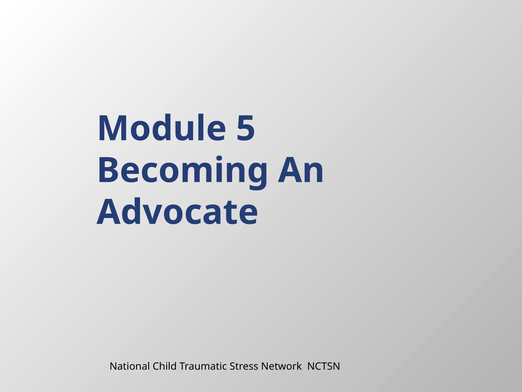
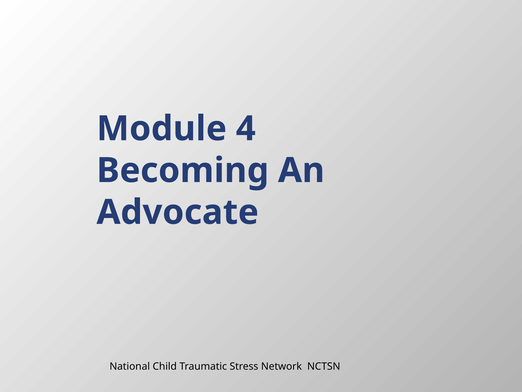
5: 5 -> 4 (246, 129)
